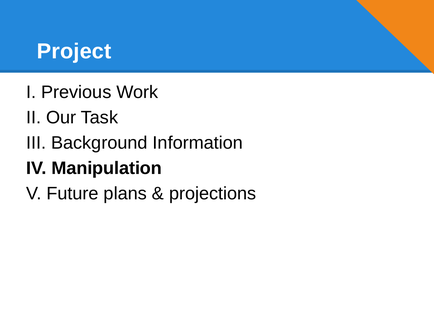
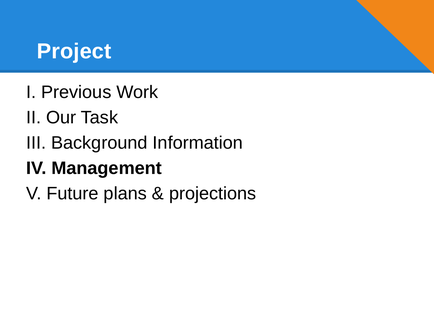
Manipulation: Manipulation -> Management (107, 168)
